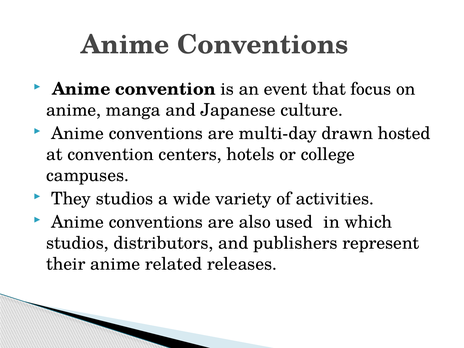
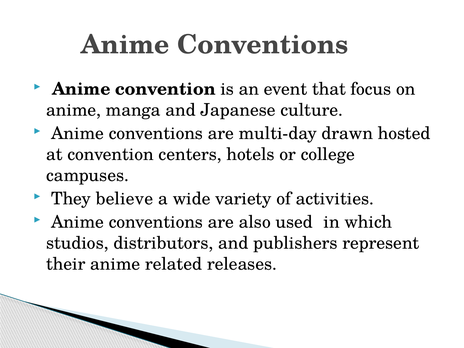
They studios: studios -> believe (124, 199)
